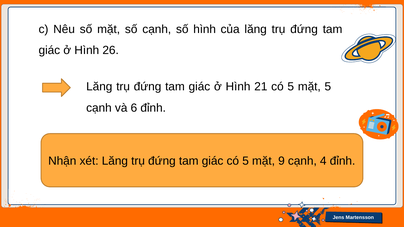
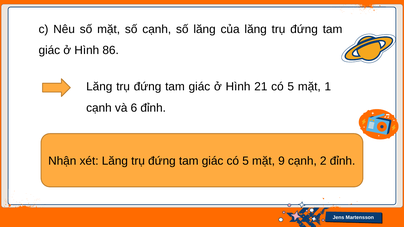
số hình: hình -> lăng (205, 29)
26: 26 -> 86 (111, 50)
mặt 5: 5 -> 1 (328, 87)
4: 4 -> 2 (323, 161)
